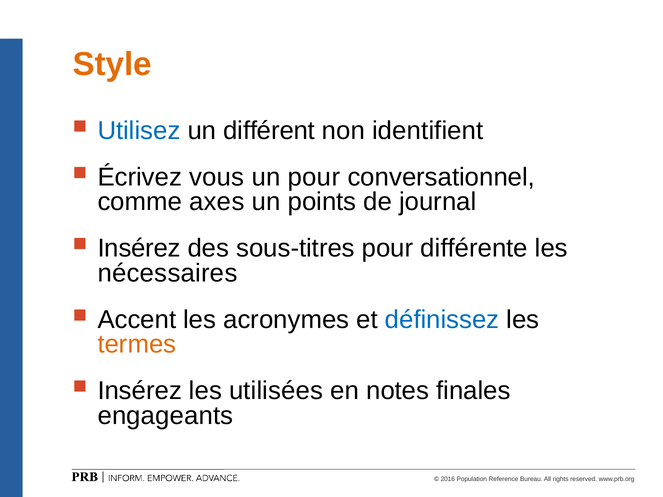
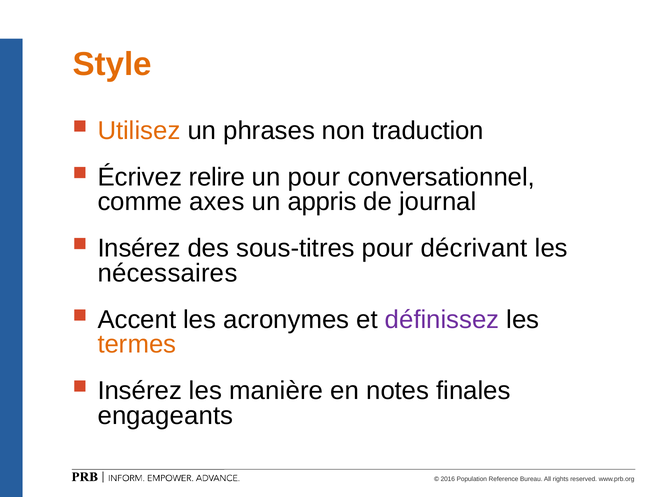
Utilisez colour: blue -> orange (139, 131)
différent: différent -> phrases (269, 131)
identifient: identifient -> traduction (428, 131)
vous: vous -> relire (217, 177)
points: points -> appris (322, 202)
différente: différente -> décrivant (474, 248)
définissez colour: blue -> purple (442, 320)
utilisées: utilisées -> manière (276, 391)
